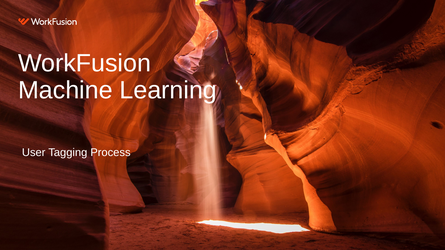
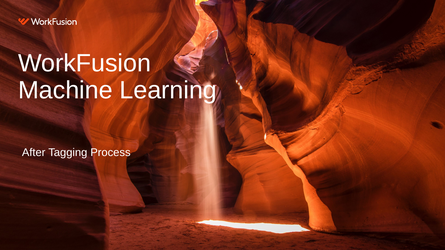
User: User -> After (34, 153)
